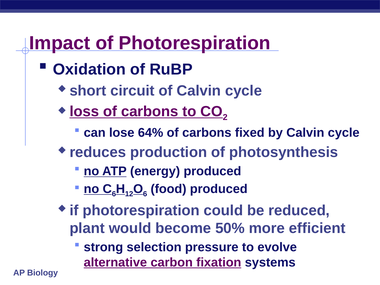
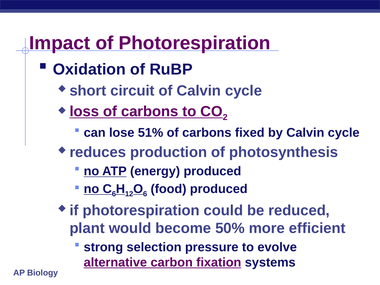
64%: 64% -> 51% (151, 133)
